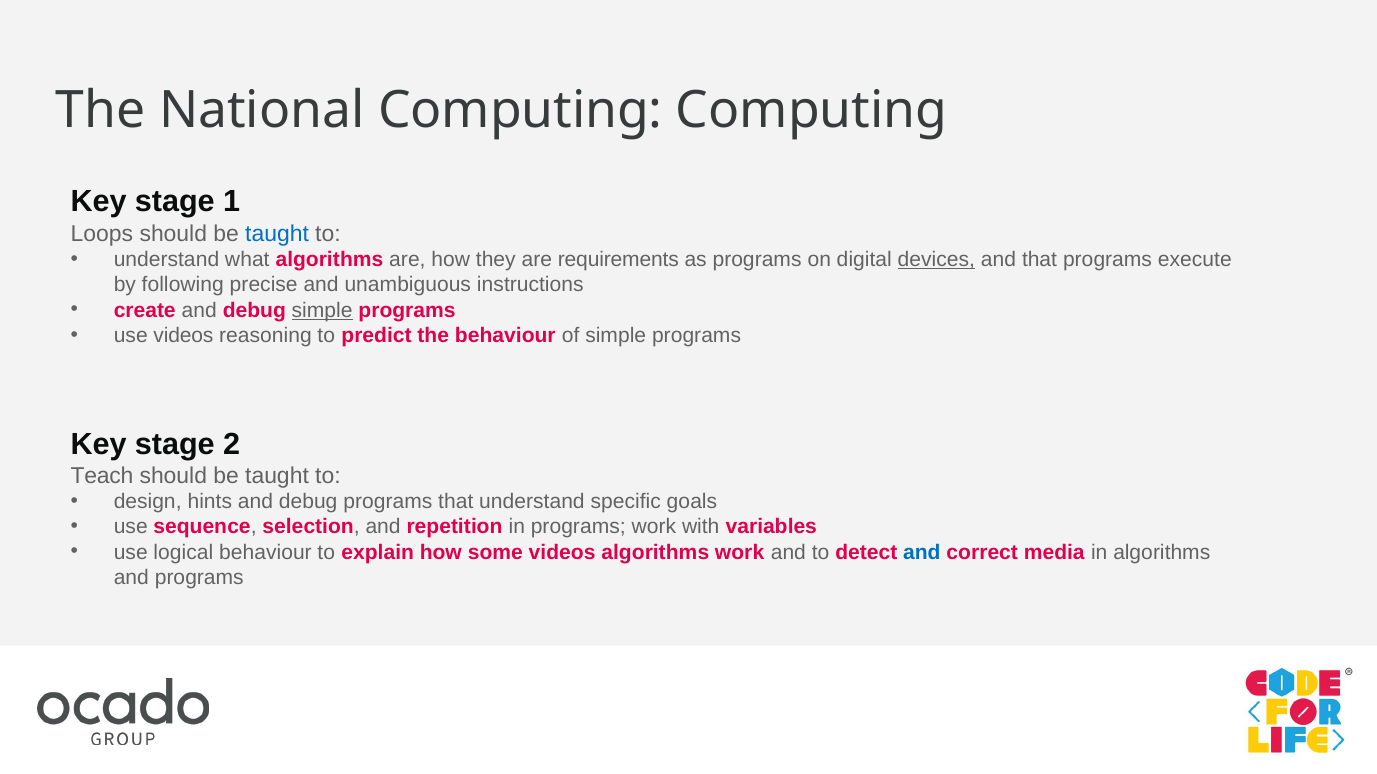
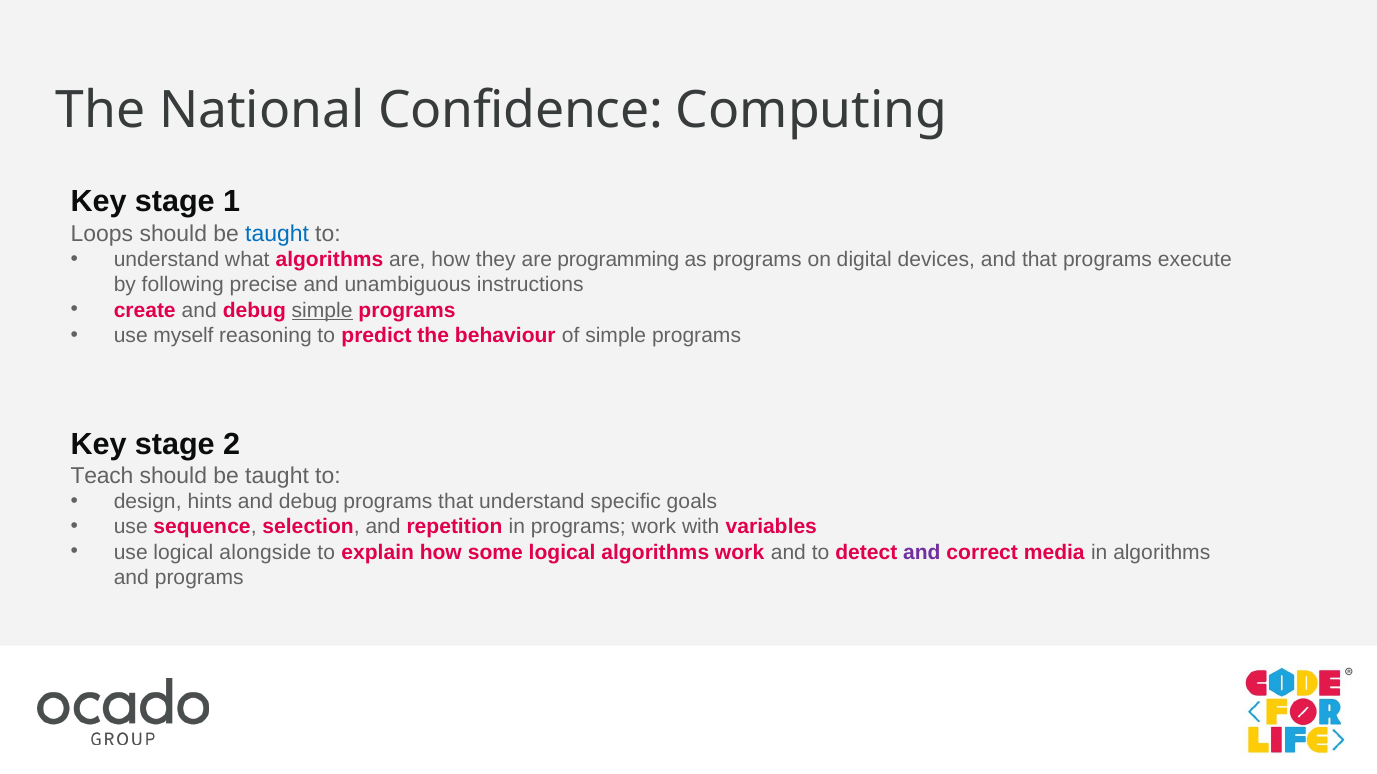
National Computing: Computing -> Confidence (521, 111)
requirements: requirements -> programming (618, 260)
devices underline: present -> none (936, 260)
use videos: videos -> myself (183, 336)
logical behaviour: behaviour -> alongside (265, 553)
some videos: videos -> logical (562, 553)
and colour: blue -> purple (922, 553)
